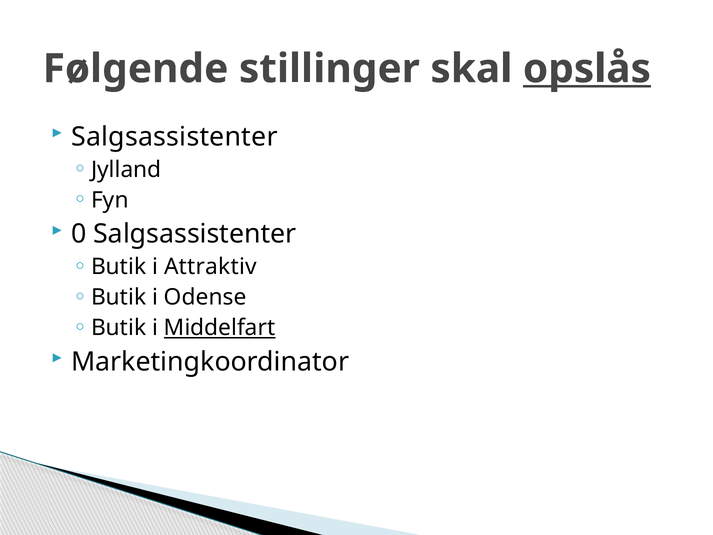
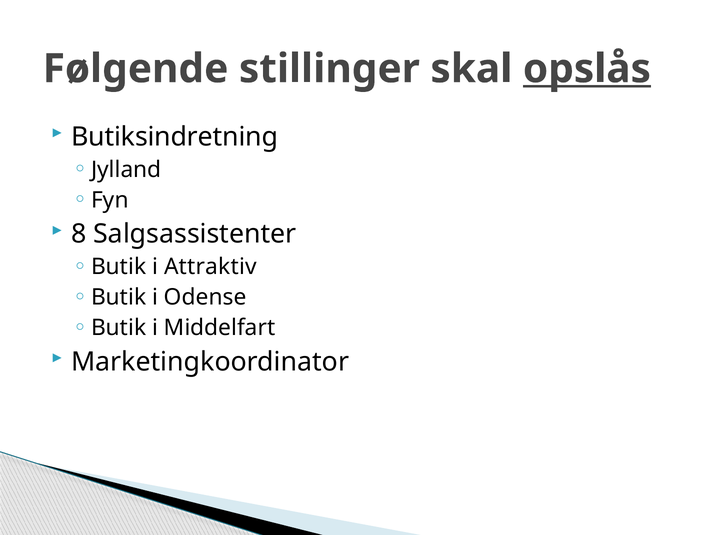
Salgsassistenter: Salgsassistenter -> Butiksindretning (175, 137)
0: 0 -> 8 (79, 234)
Middelfart underline: present -> none (220, 328)
